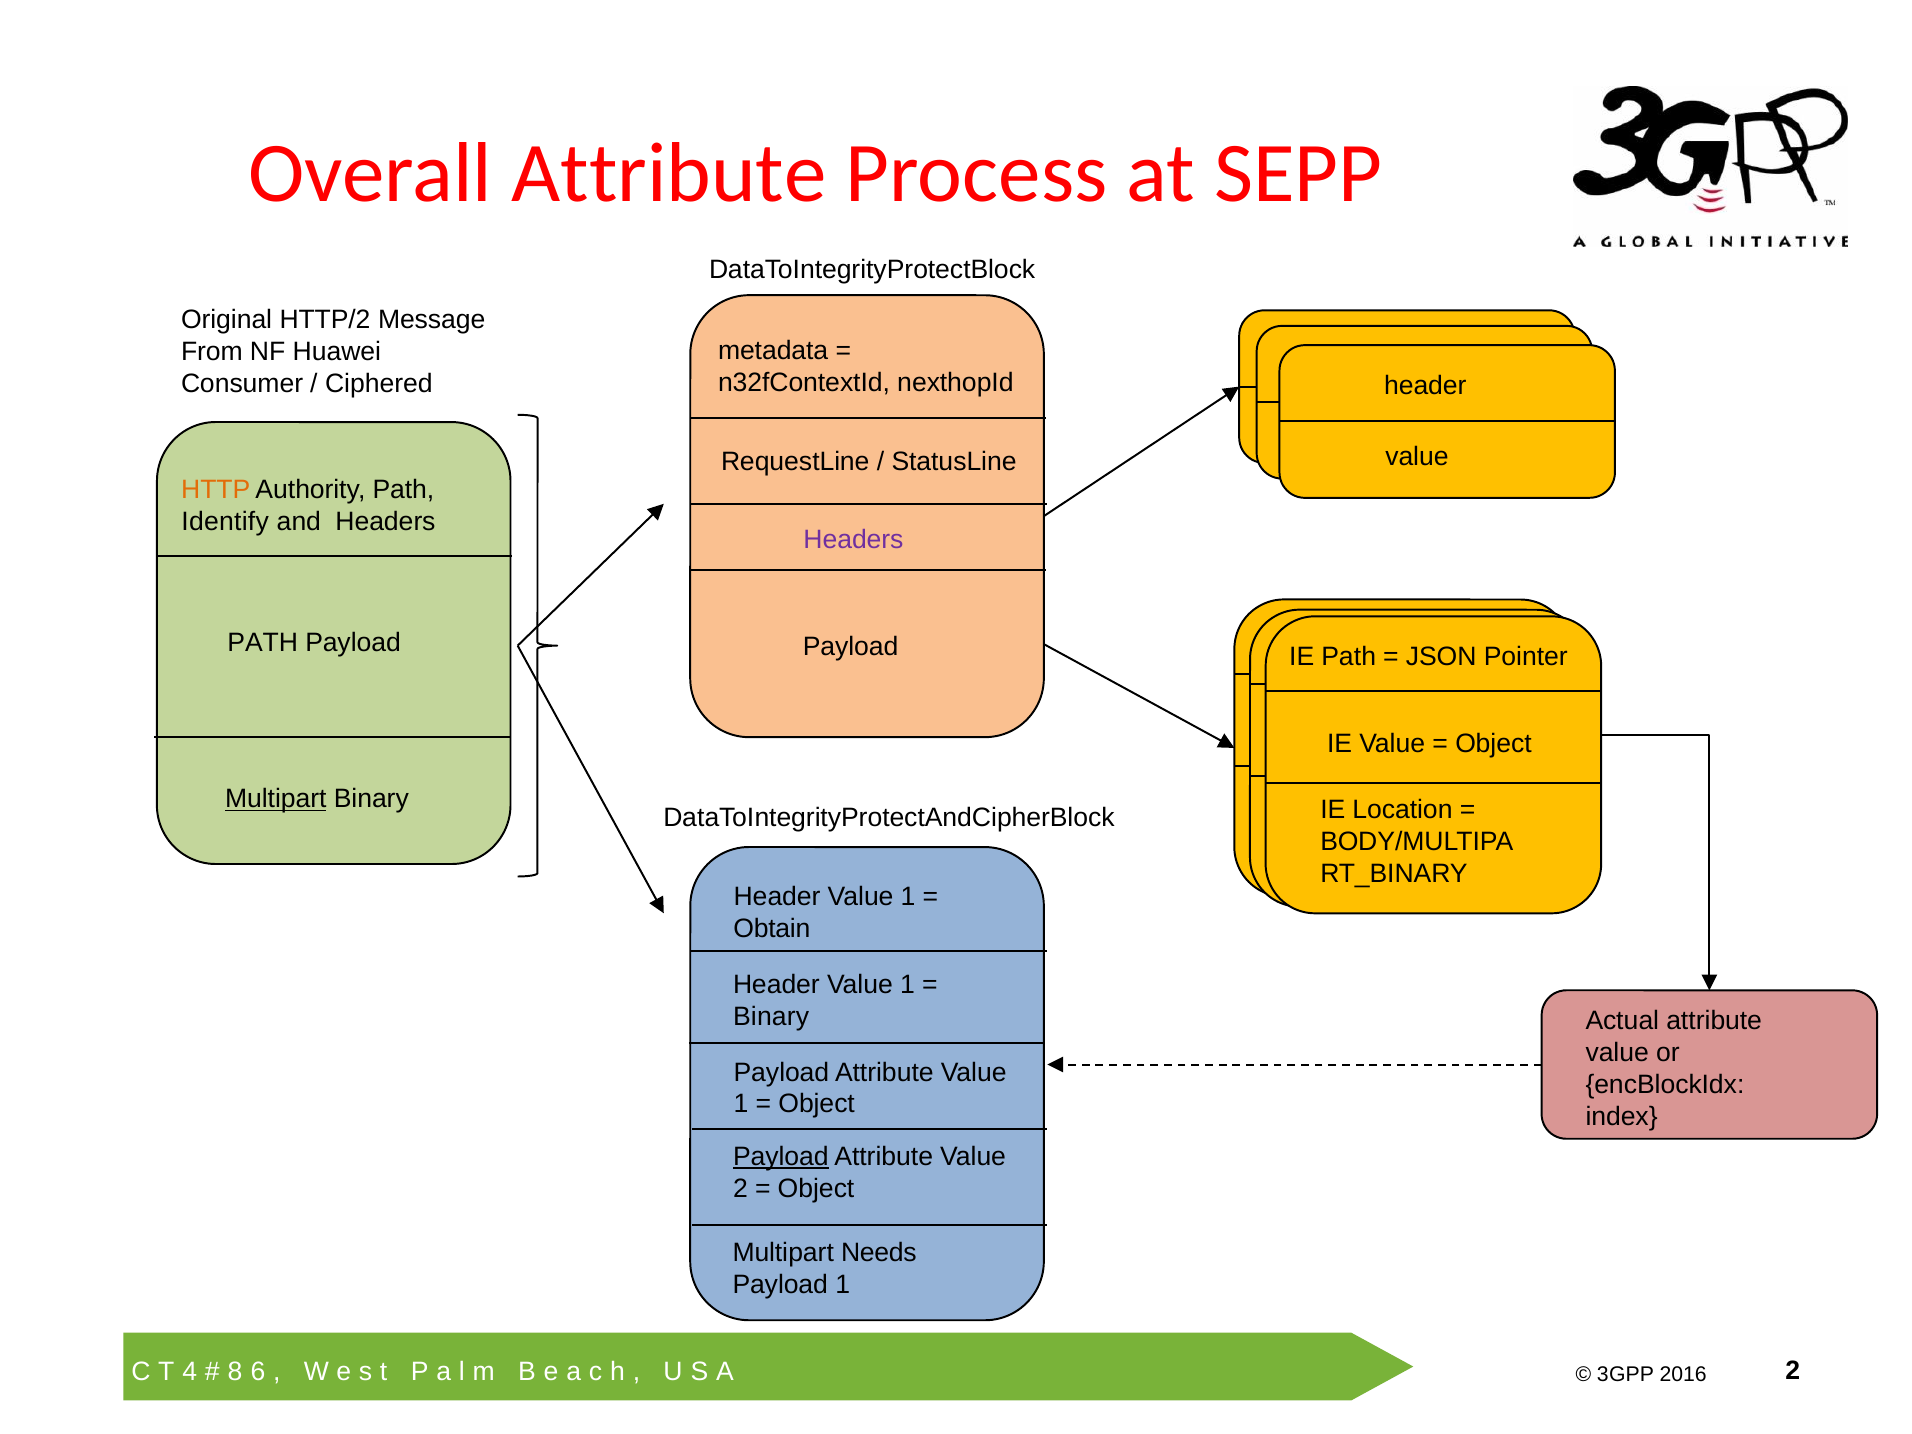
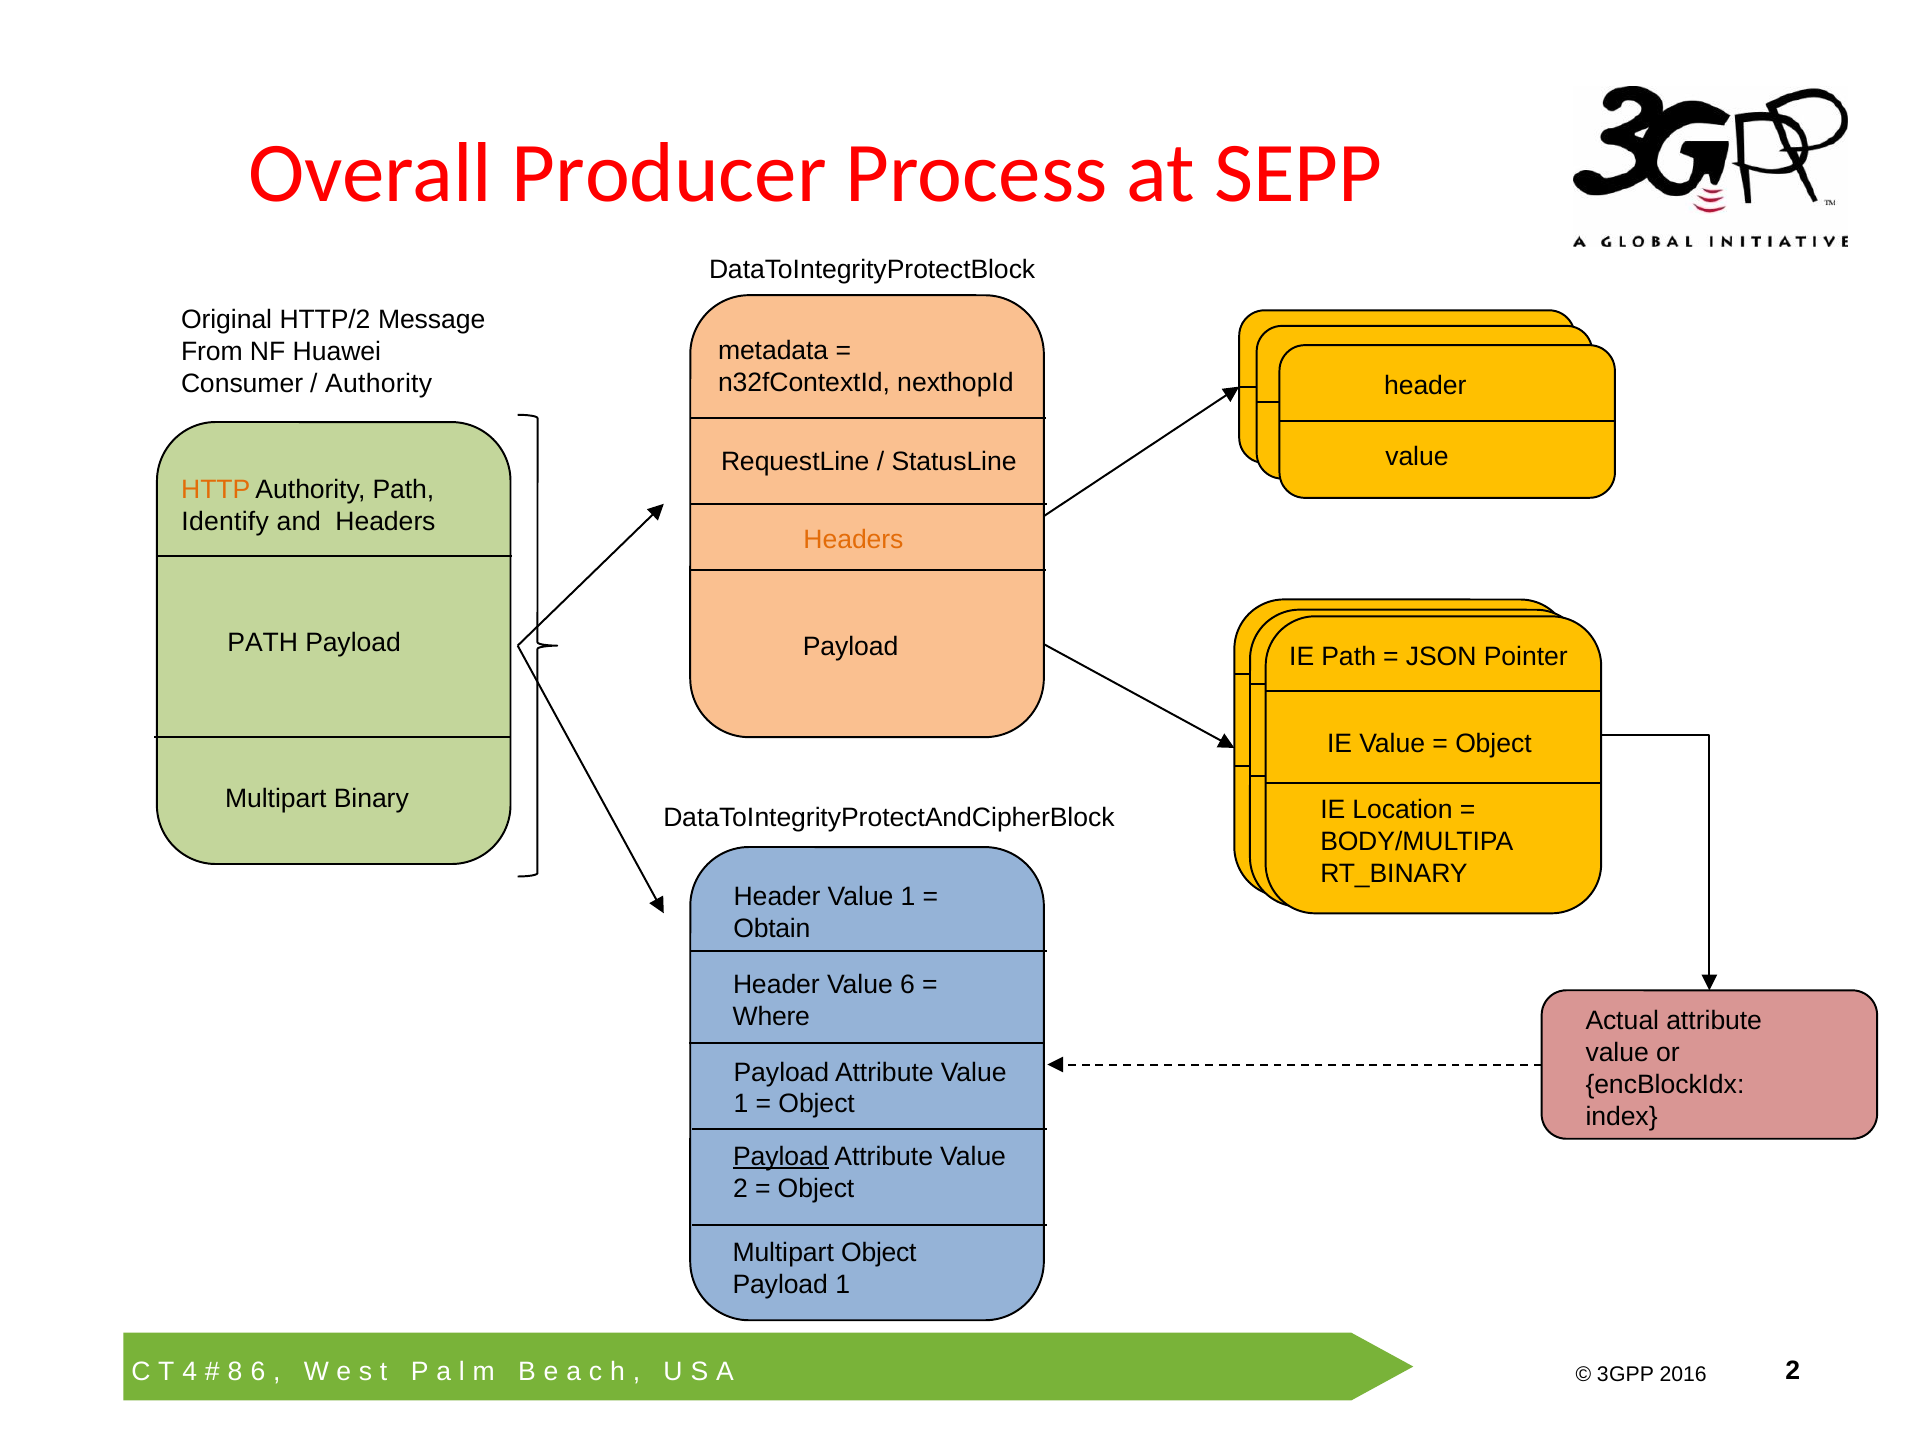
Overall Attribute: Attribute -> Producer (669, 173)
Ciphered: Ciphered -> Authority (379, 383)
Headers colour: purple -> orange (853, 539)
Multipart underline: present -> none (276, 799)
1: 1 -> 6 (907, 985)
Binary: Binary -> Where (771, 1017)
Multipart Needs: Needs -> Object (879, 1253)
